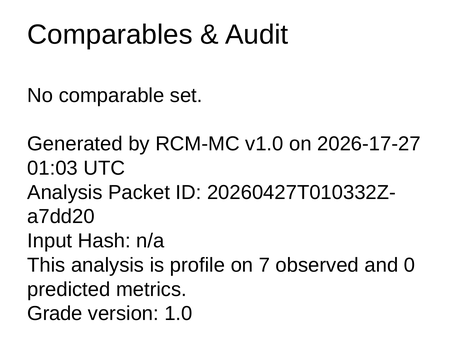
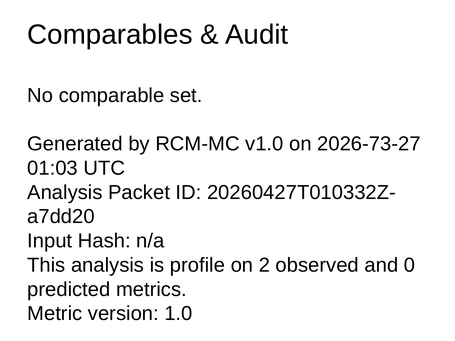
2026-17-27: 2026-17-27 -> 2026-73-27 (369, 144)
7: 7 -> 2 (264, 265)
Grade: Grade -> Metric (55, 314)
